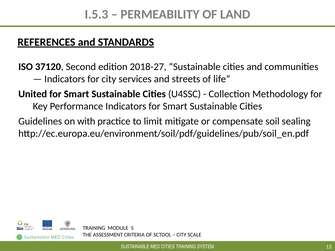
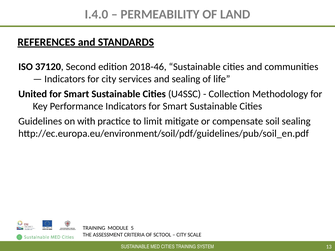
I.5.3: I.5.3 -> I.4.0 (96, 14)
2018-27: 2018-27 -> 2018-46 (148, 67)
and streets: streets -> sealing (186, 79)
